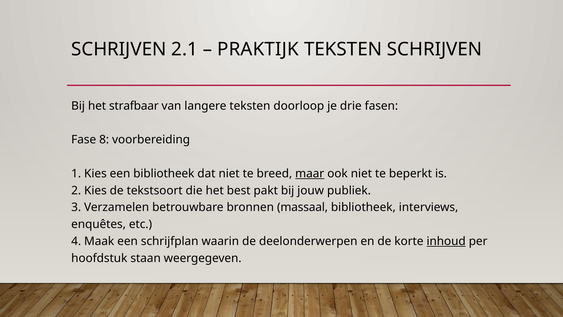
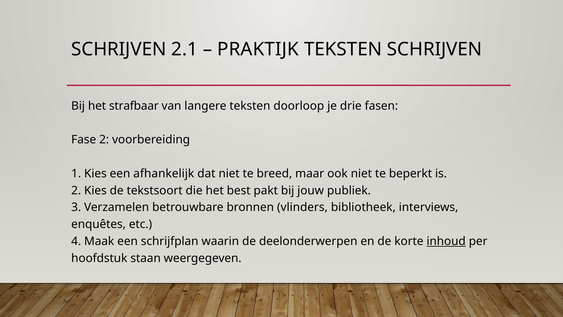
Fase 8: 8 -> 2 (104, 140)
een bibliotheek: bibliotheek -> afhankelijk (164, 173)
maar underline: present -> none (310, 173)
massaal: massaal -> vlinders (302, 207)
